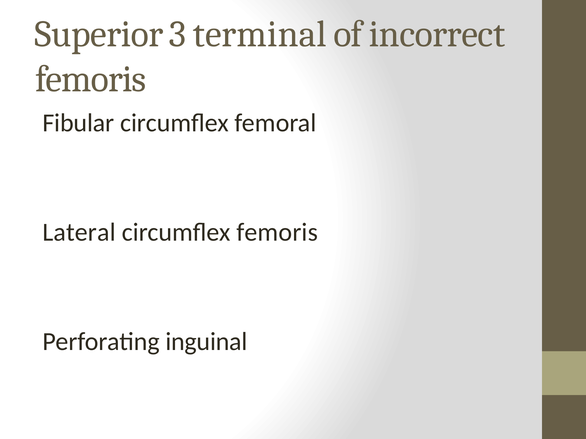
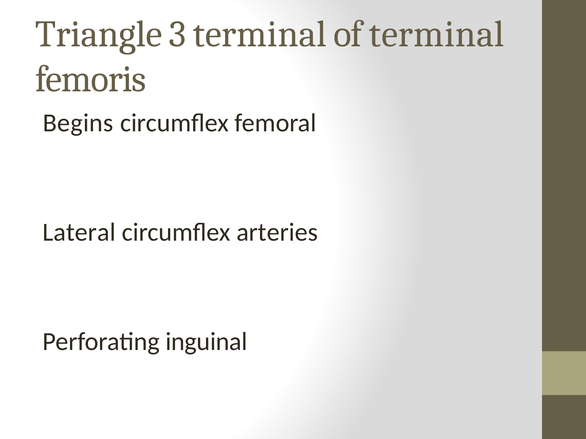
Superior: Superior -> Triangle (99, 34)
of incorrect: incorrect -> terminal (437, 34)
Fibular: Fibular -> Begins (78, 123)
circumflex femoris: femoris -> arteries (277, 232)
